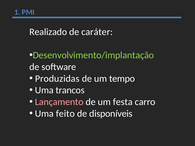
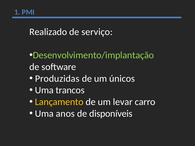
caráter: caráter -> serviço (97, 32)
tempo: tempo -> únicos (122, 79)
Lançamento colour: pink -> yellow (59, 102)
festa: festa -> levar (123, 102)
feito: feito -> anos (65, 114)
